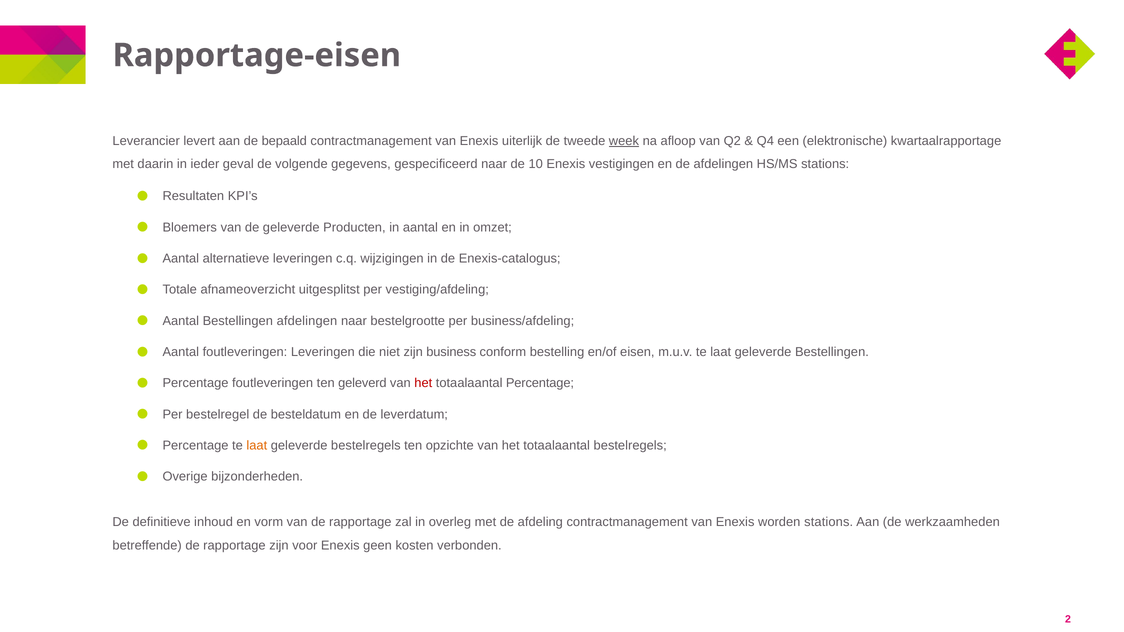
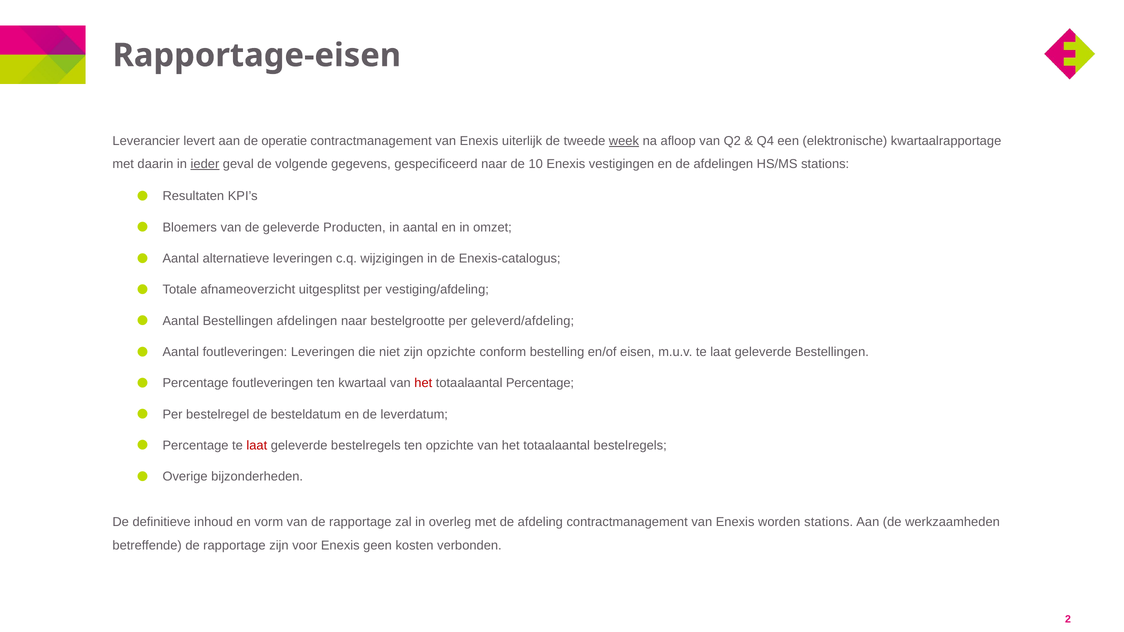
bepaald: bepaald -> operatie (284, 141)
ieder underline: none -> present (205, 164)
business/afdeling: business/afdeling -> geleverd/afdeling (523, 321)
zijn business: business -> opzichte (451, 352)
geleverd: geleverd -> kwartaal (362, 383)
laat colour: orange -> red (257, 446)
